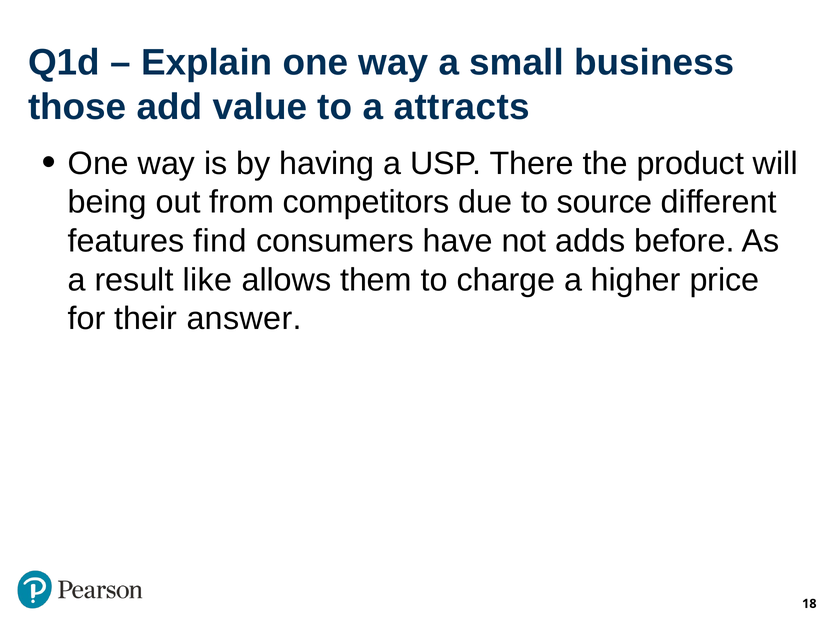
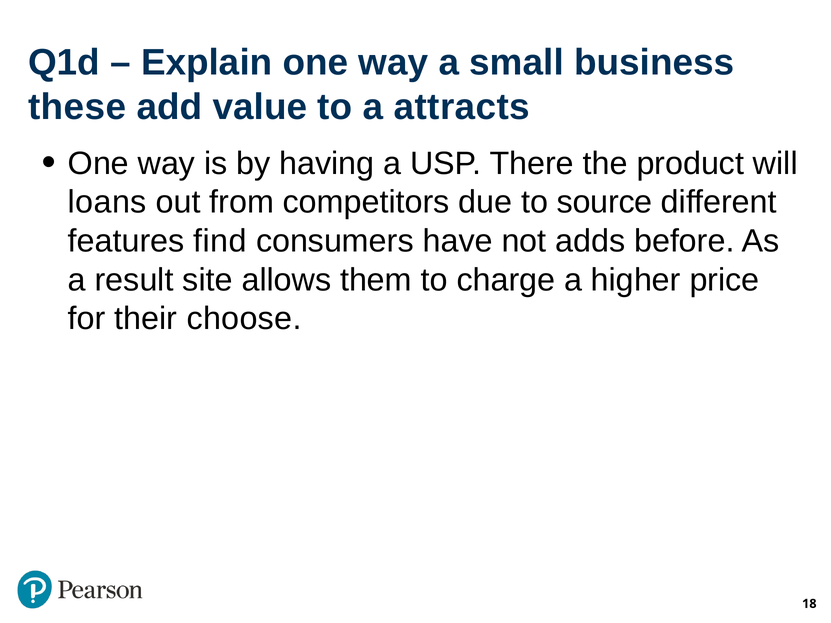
those: those -> these (77, 107)
being: being -> loans (107, 202)
like: like -> site (208, 280)
answer: answer -> choose (244, 319)
